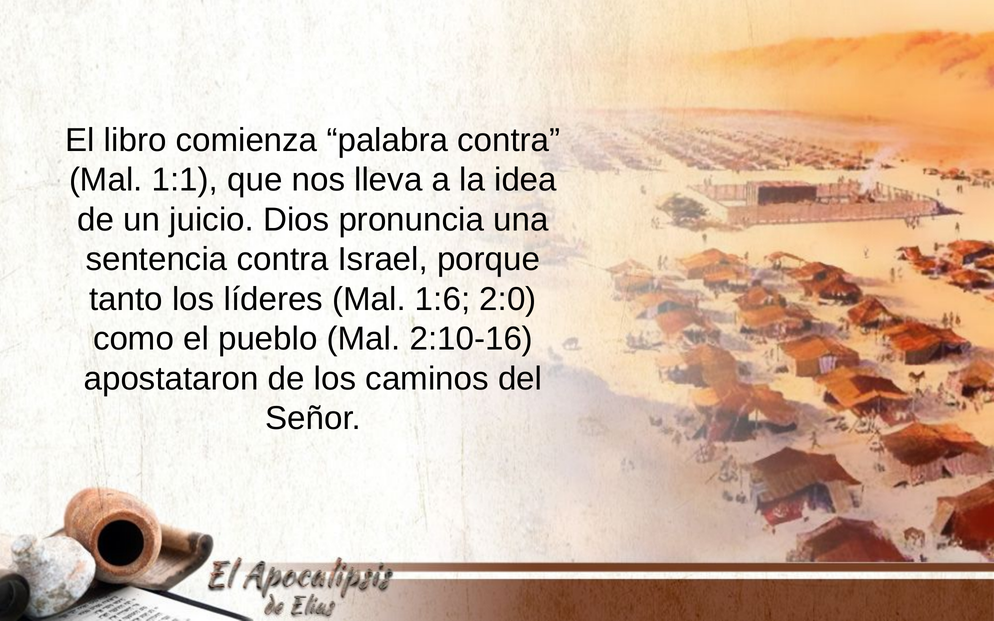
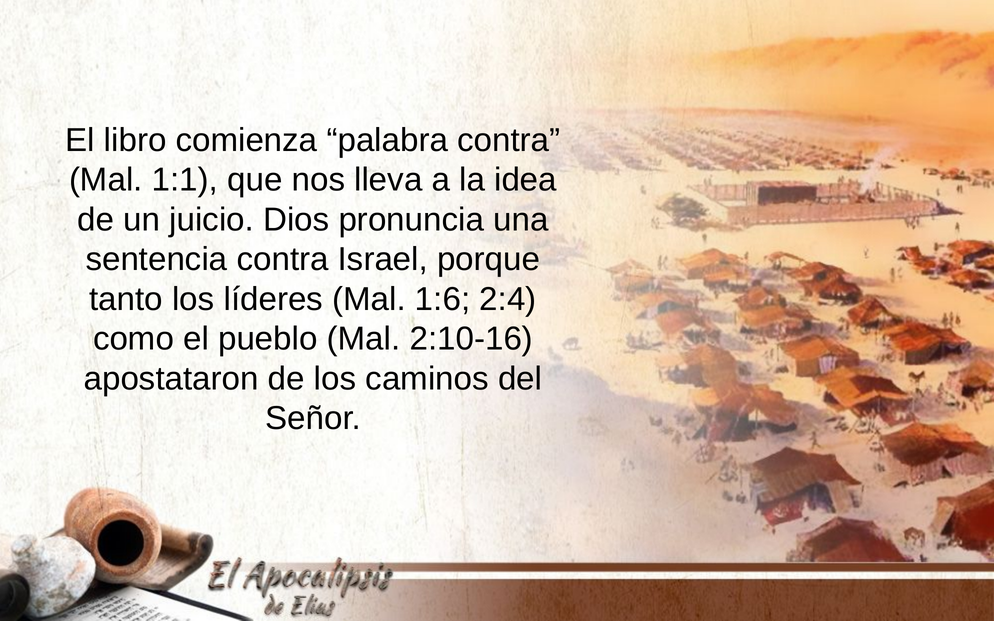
2:0: 2:0 -> 2:4 (508, 299)
